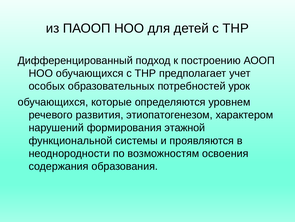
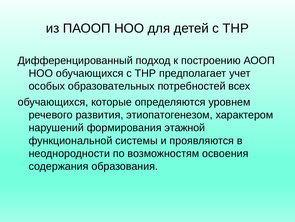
урок: урок -> всех (239, 86)
